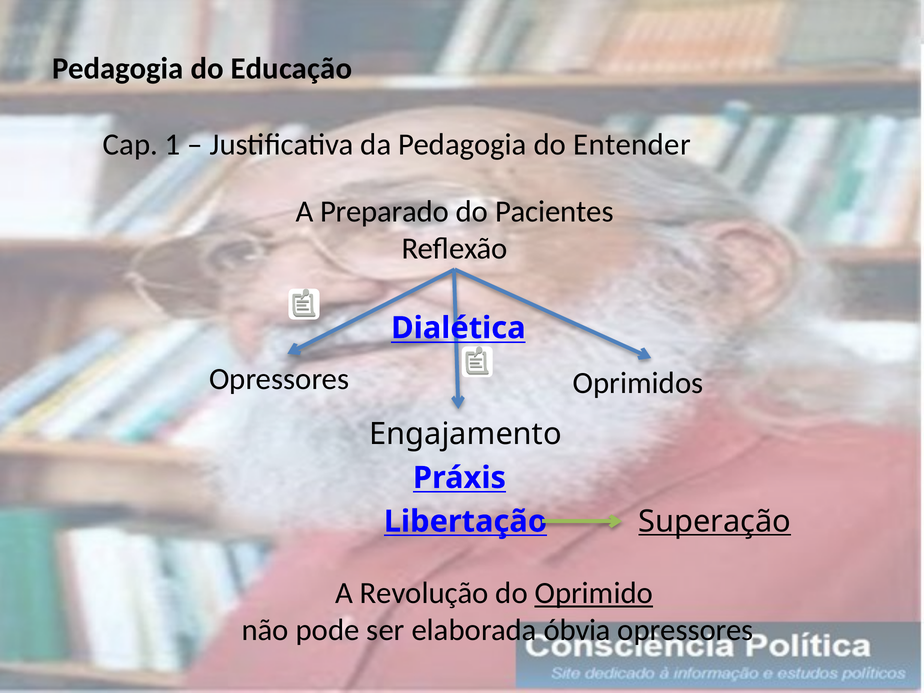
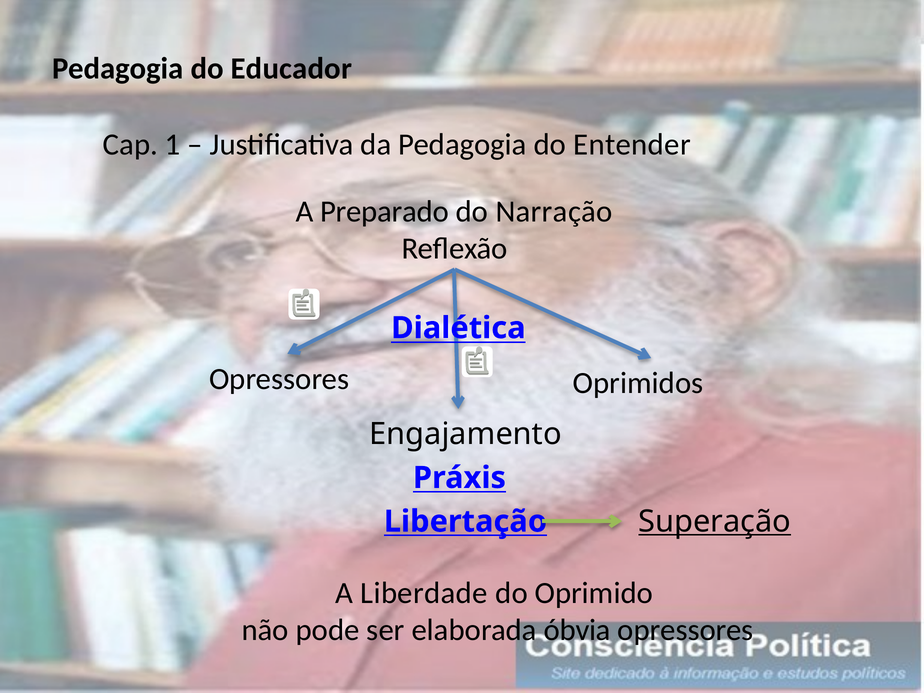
Educação: Educação -> Educador (291, 68)
Pacientes: Pacientes -> Narração (554, 212)
Revolução: Revolução -> Liberdade (424, 593)
Oprimido underline: present -> none (594, 593)
